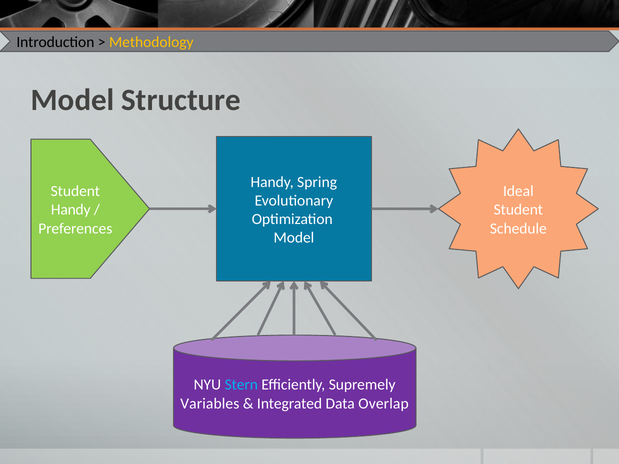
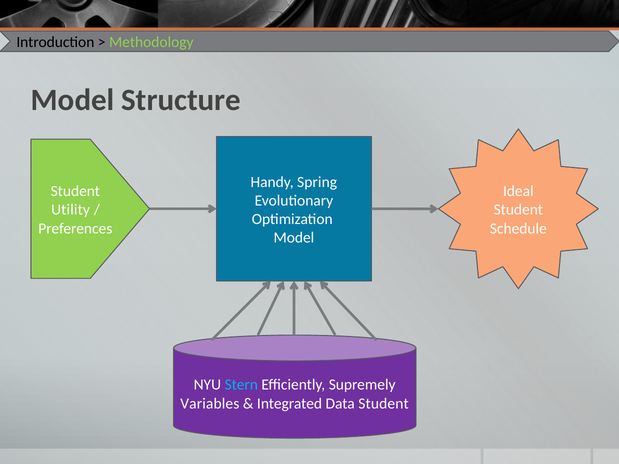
Methodology colour: yellow -> light green (151, 42)
Handy: Handy -> Utility (71, 210)
Data Overlap: Overlap -> Student (384, 404)
